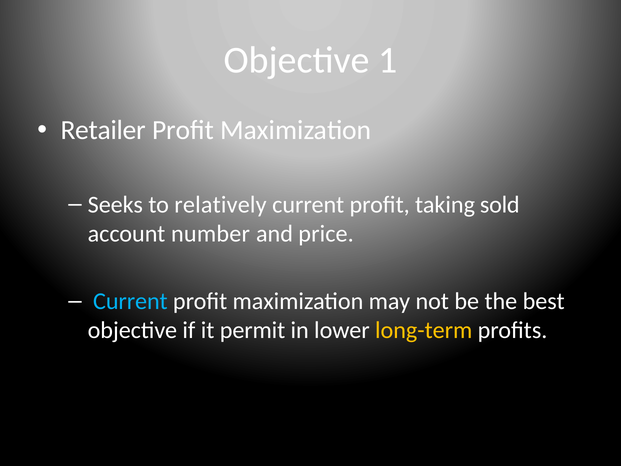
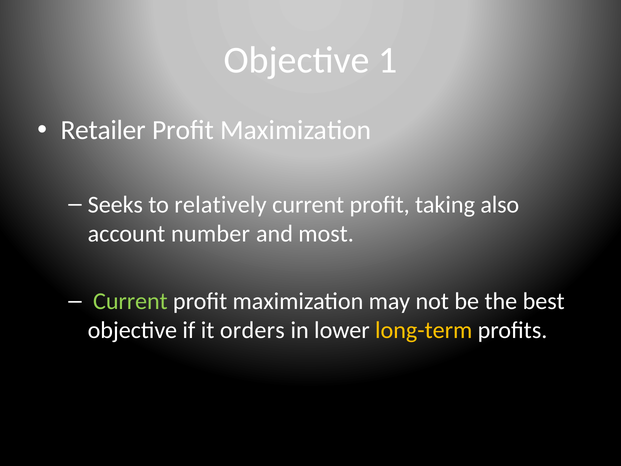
sold: sold -> also (500, 205)
price: price -> most (326, 234)
Current colour: light blue -> light green (130, 301)
permit: permit -> orders (252, 330)
